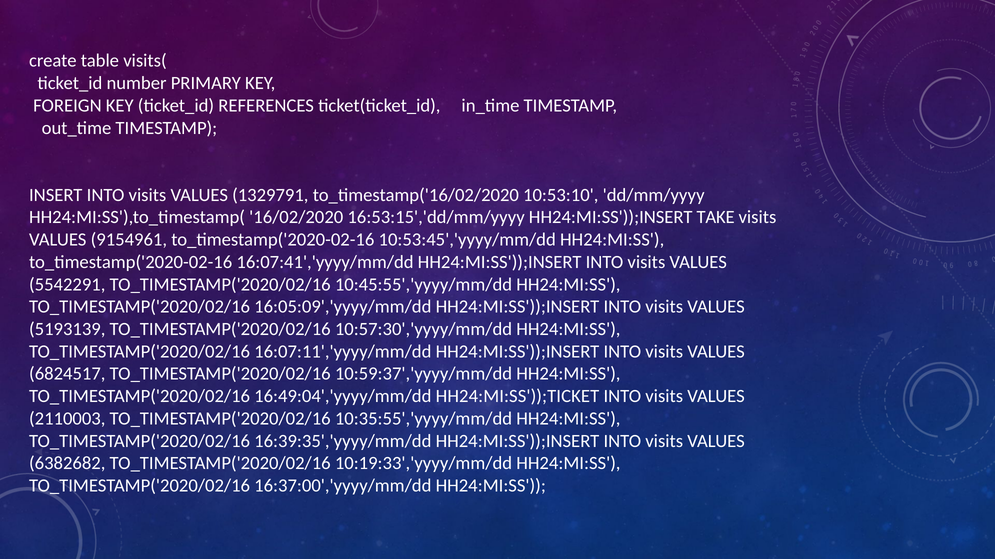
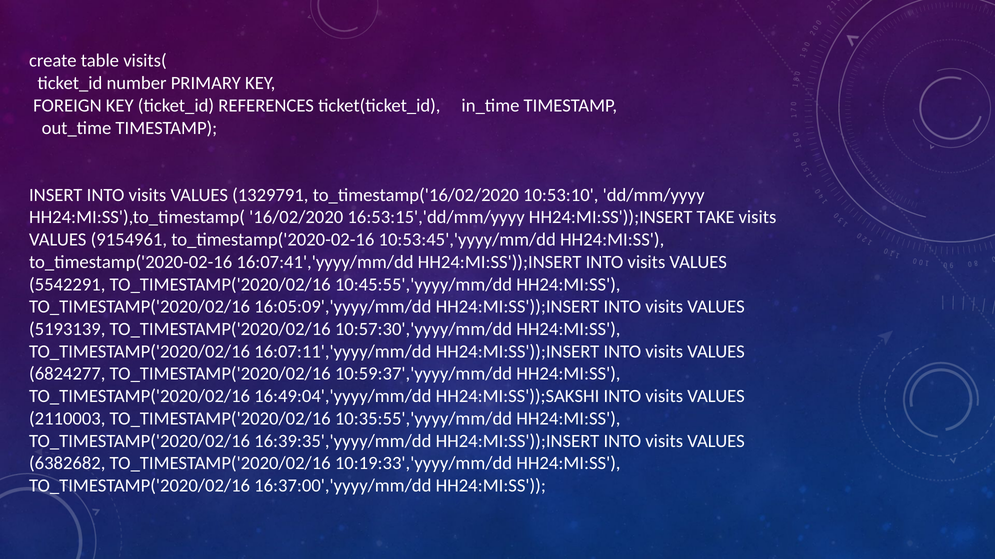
6824517: 6824517 -> 6824277 (67, 374)
HH24:MI:SS'));TICKET: HH24:MI:SS'));TICKET -> HH24:MI:SS'));SAKSHI (518, 397)
